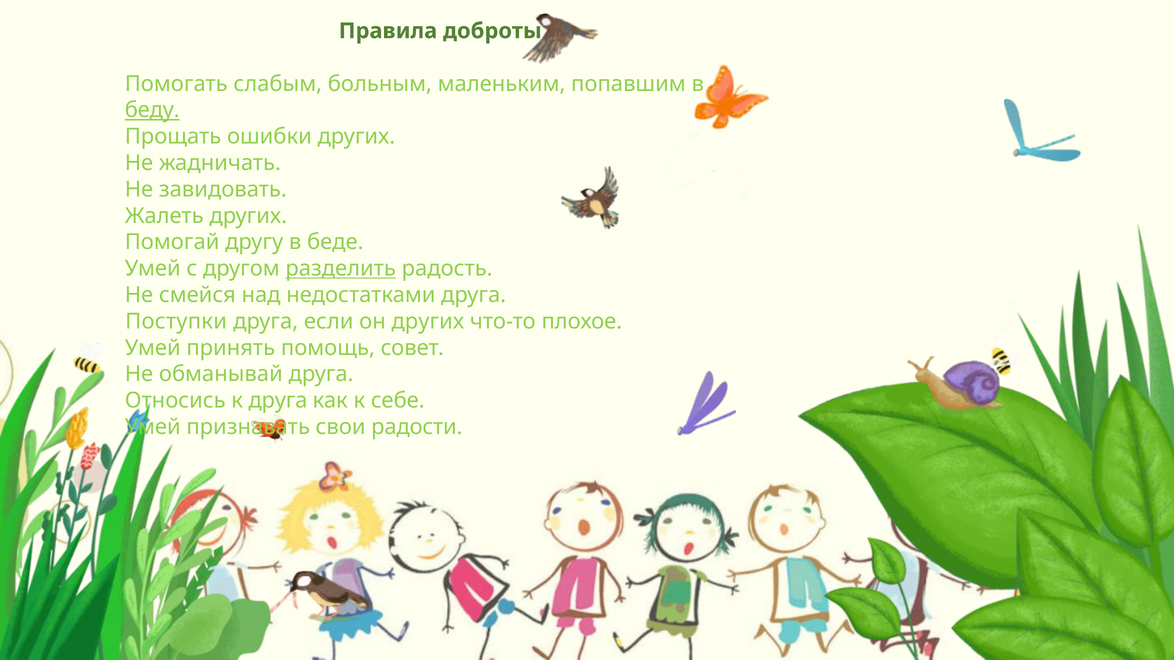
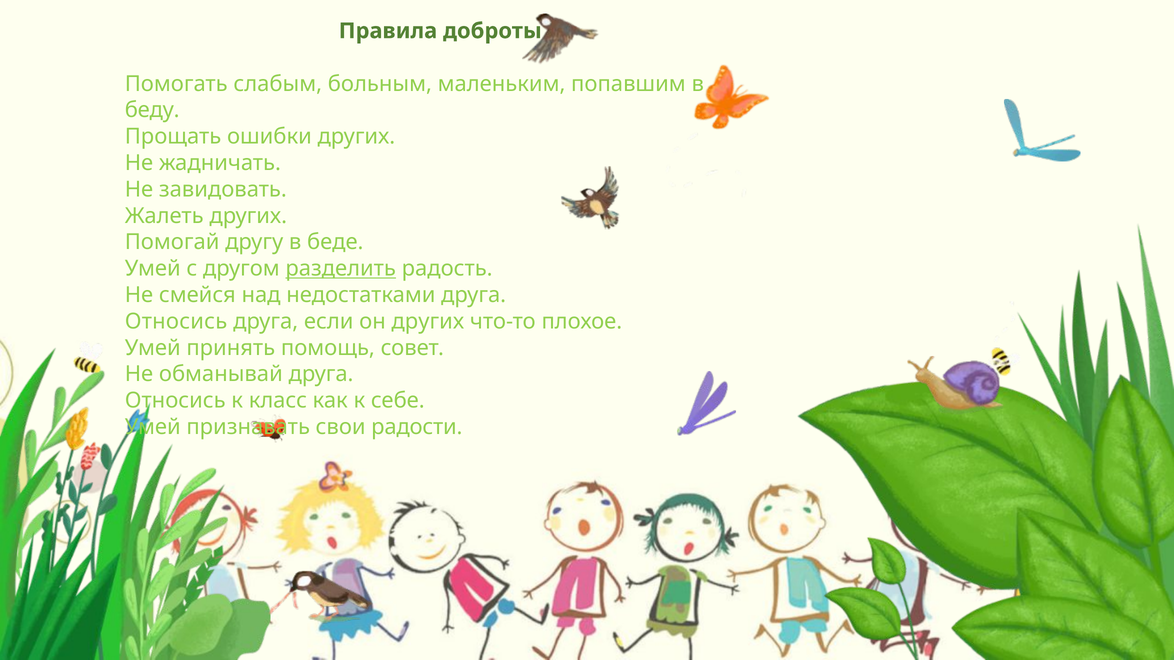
беду underline: present -> none (152, 110)
Поступки: Поступки -> Относись (176, 322)
к друга: друга -> класс (278, 401)
